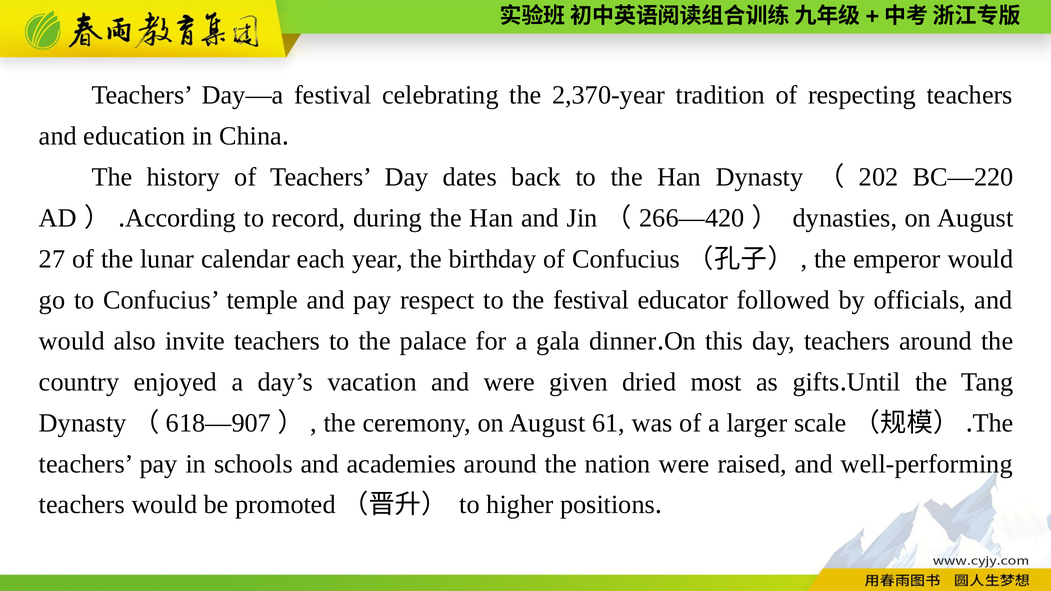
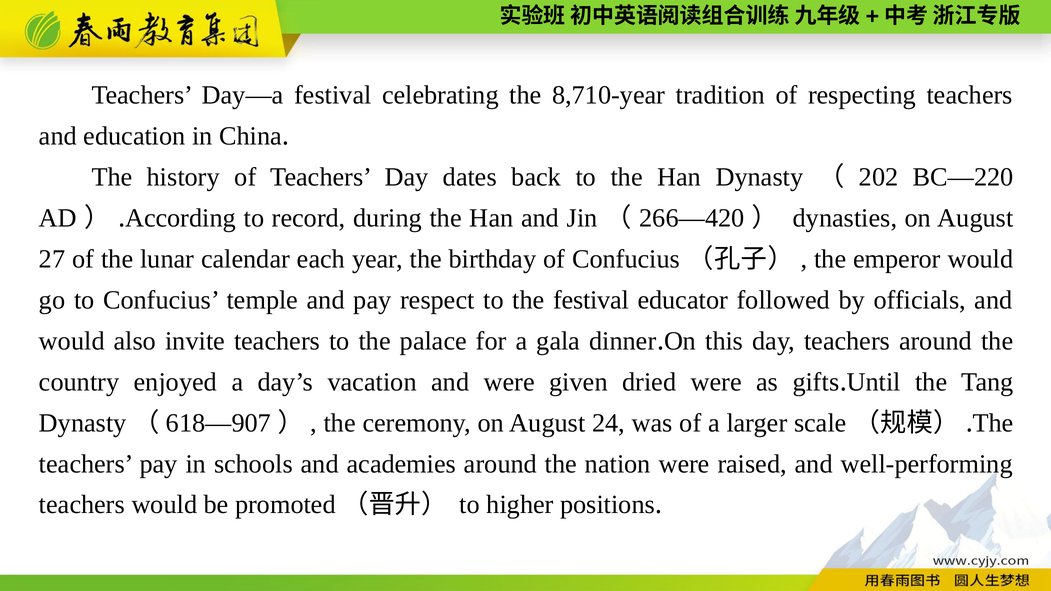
2,370-year: 2,370-year -> 8,710-year (609, 95)
dried most: most -> were (716, 382)
61: 61 -> 24 (609, 423)
